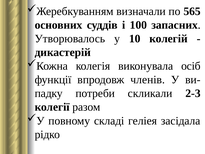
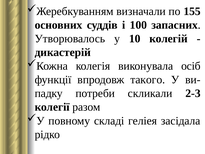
565: 565 -> 155 (192, 11)
членів: членів -> такого (148, 80)
